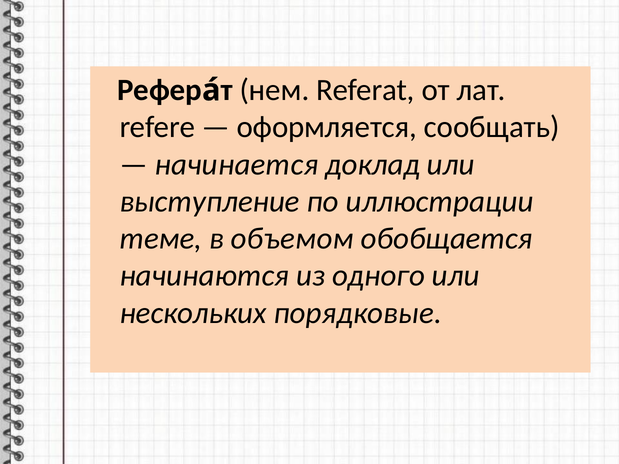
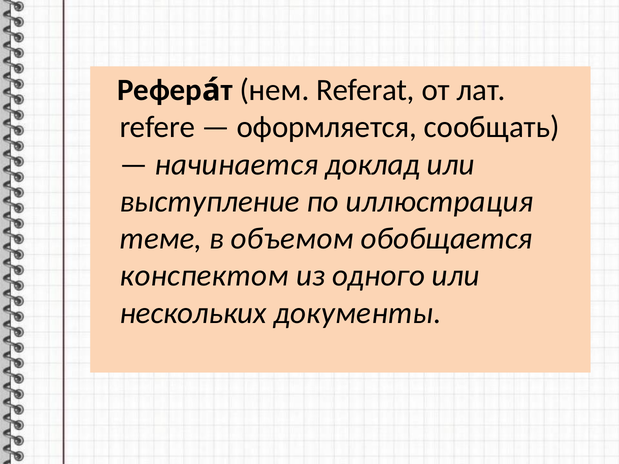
иллюстрации: иллюстрации -> иллюстрация (440, 202)
начинаются: начинаются -> конспектом (204, 276)
порядковые: порядковые -> документы (358, 313)
